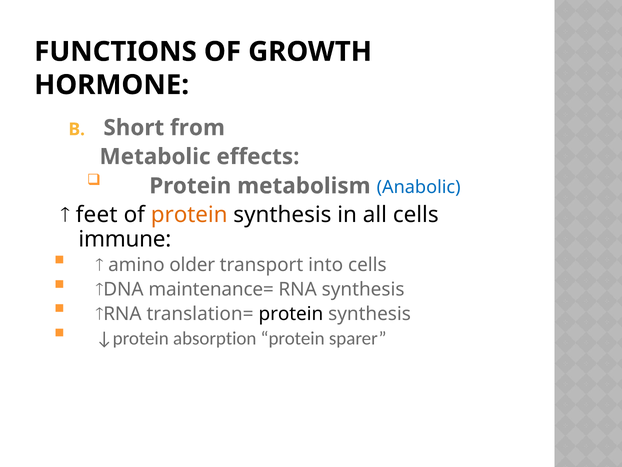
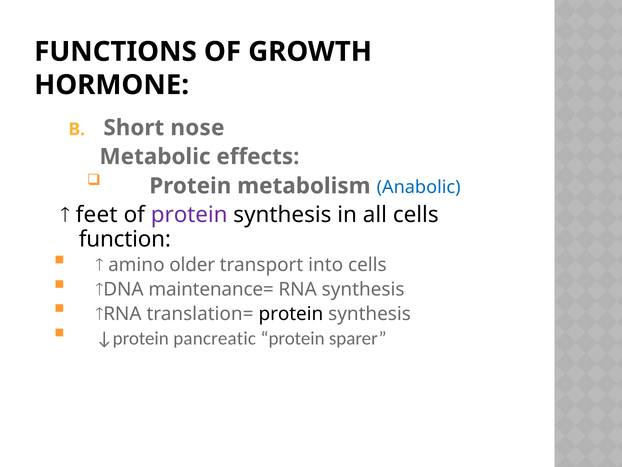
from: from -> nose (197, 128)
protein colour: orange -> purple (189, 215)
immune: immune -> function (125, 239)
absorption: absorption -> pancreatic (215, 338)
